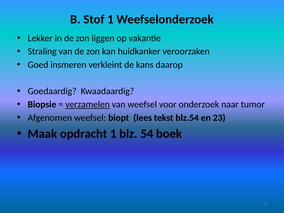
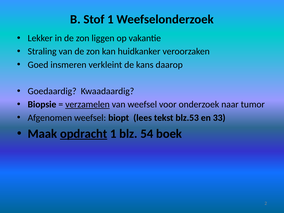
blz.54: blz.54 -> blz.53 (187, 118)
23: 23 -> 33 (219, 118)
opdracht underline: none -> present (84, 134)
